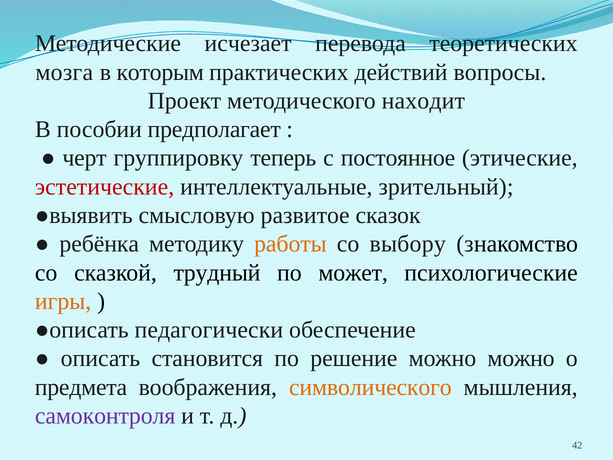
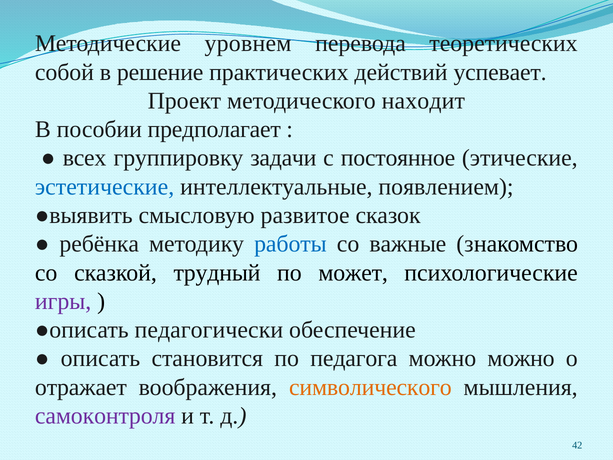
исчезает: исчезает -> уровнем (248, 44)
мозга: мозга -> собой (64, 72)
которым: которым -> решение (160, 72)
вопросы: вопросы -> успевает (500, 72)
черт: черт -> всех (85, 158)
теперь: теперь -> задачи (283, 158)
эстетические colour: red -> blue (105, 187)
зрительный: зрительный -> появлением (446, 187)
работы colour: orange -> blue (290, 244)
выбору: выбору -> важные (408, 244)
игры colour: orange -> purple (63, 301)
решение: решение -> педагога (354, 358)
предмета: предмета -> отражает (81, 387)
